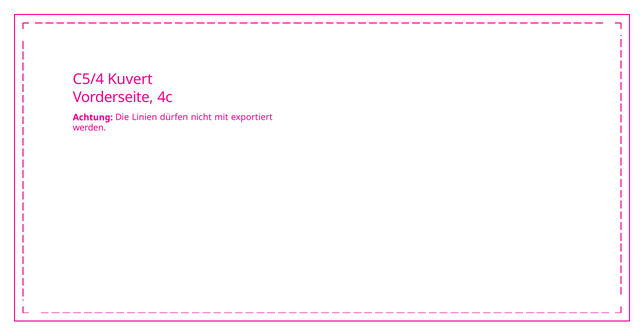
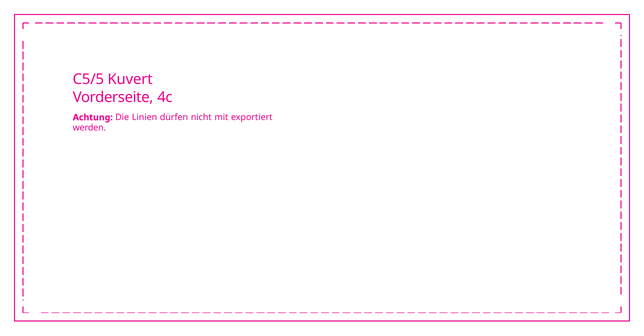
C5/4: C5/4 -> C5/5 (88, 80)
